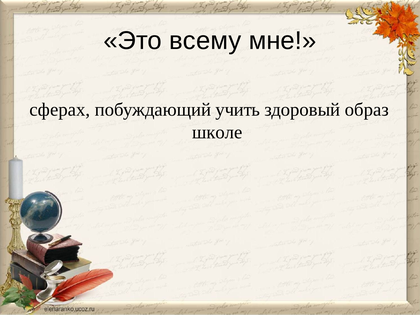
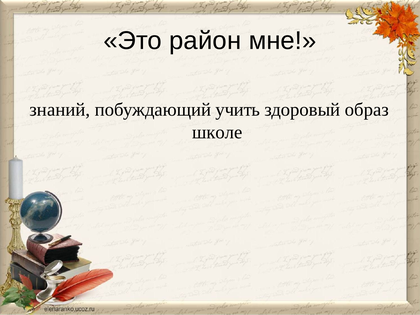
всему: всему -> район (205, 41)
сферах: сферах -> знаний (60, 110)
